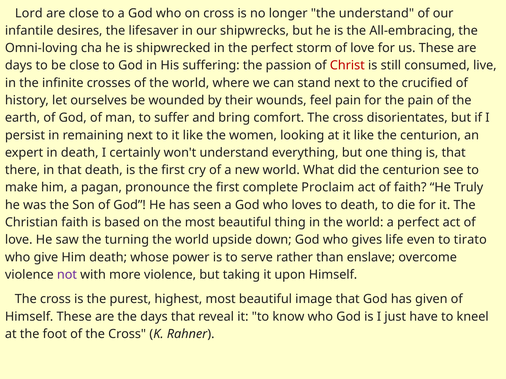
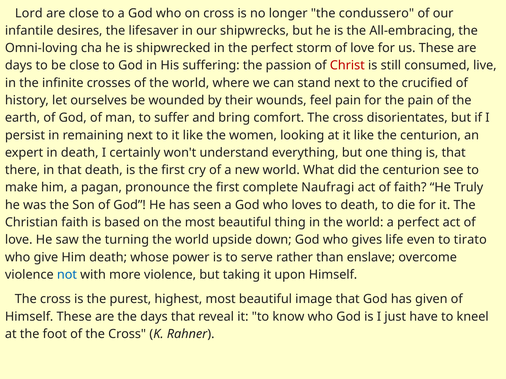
the understand: understand -> condussero (376, 13)
Proclaim: Proclaim -> Naufragi (328, 188)
not colour: purple -> blue (67, 275)
